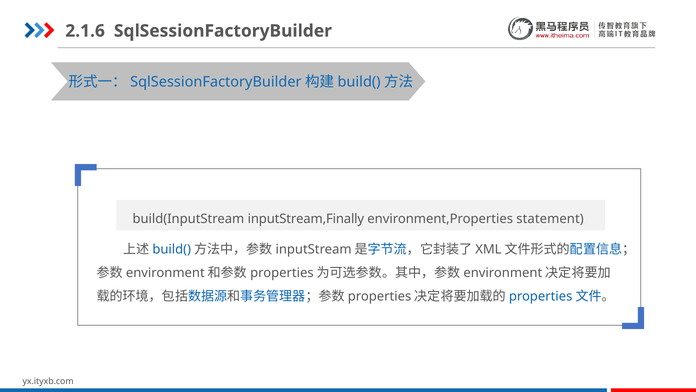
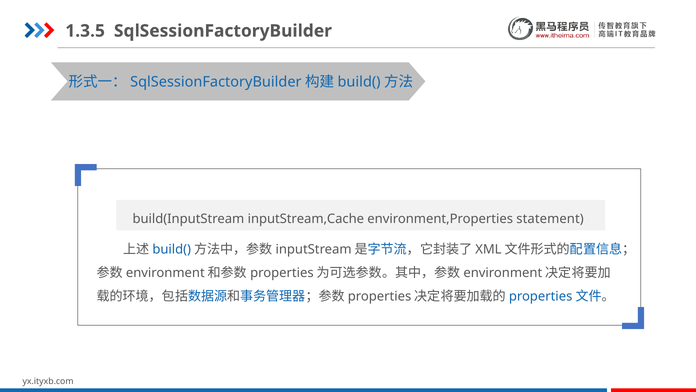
2.1.6: 2.1.6 -> 1.3.5 (85, 31)
inputStream,Finally: inputStream,Finally -> inputStream,Cache (306, 219)
